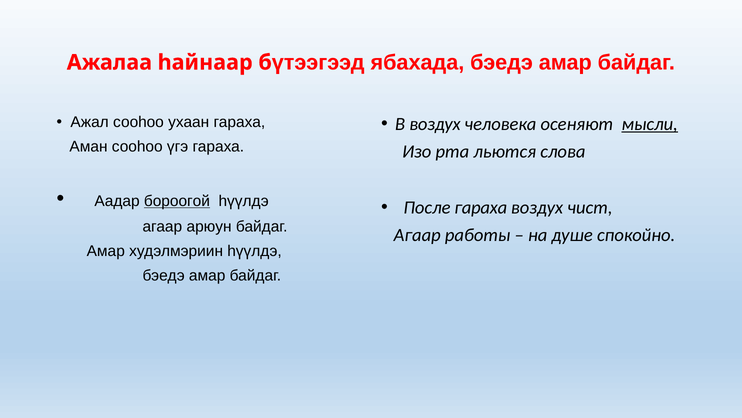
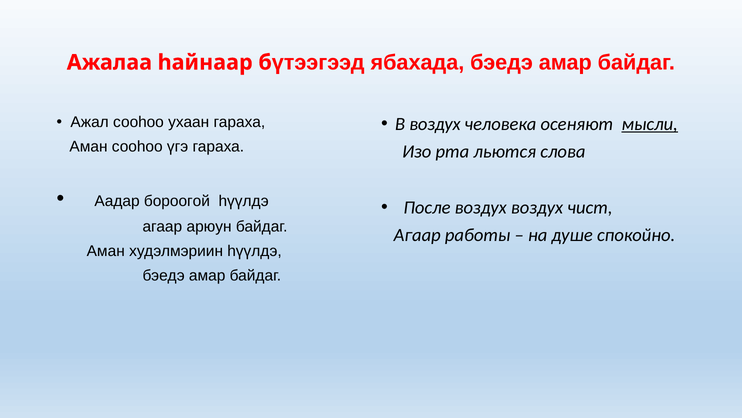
бороогой underline: present -> none (177, 201)
После гараха: гараха -> воздух (481, 207)
Амар: Амар -> Аман (106, 251)
